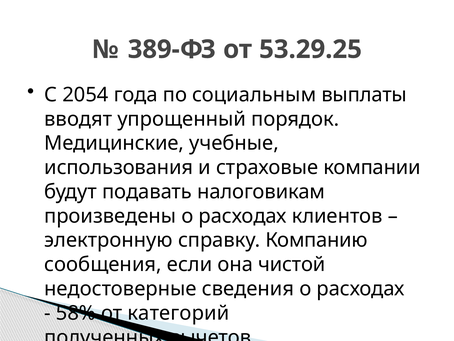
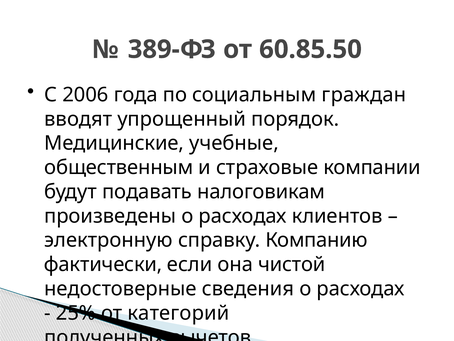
53.29.25: 53.29.25 -> 60.85.50 (311, 49)
2054: 2054 -> 2006 (85, 95)
выплаты: выплаты -> граждан (364, 95)
использования: использования -> общественным (119, 167)
сообщения: сообщения -> фактически (103, 264)
58%: 58% -> 25% (76, 313)
